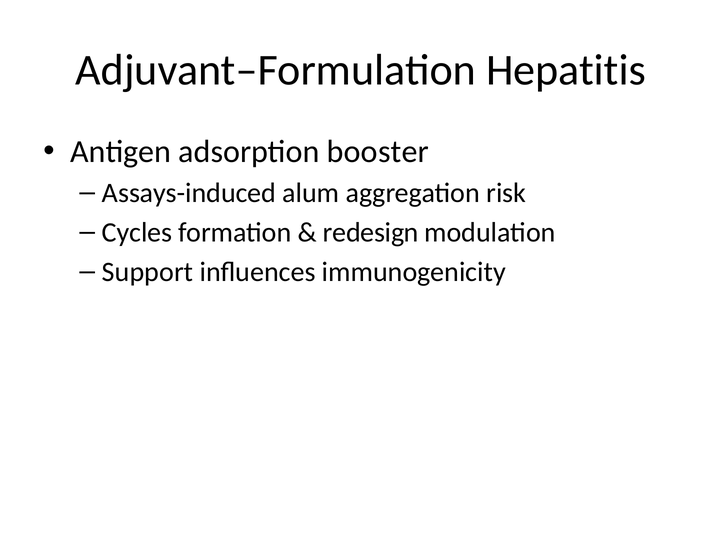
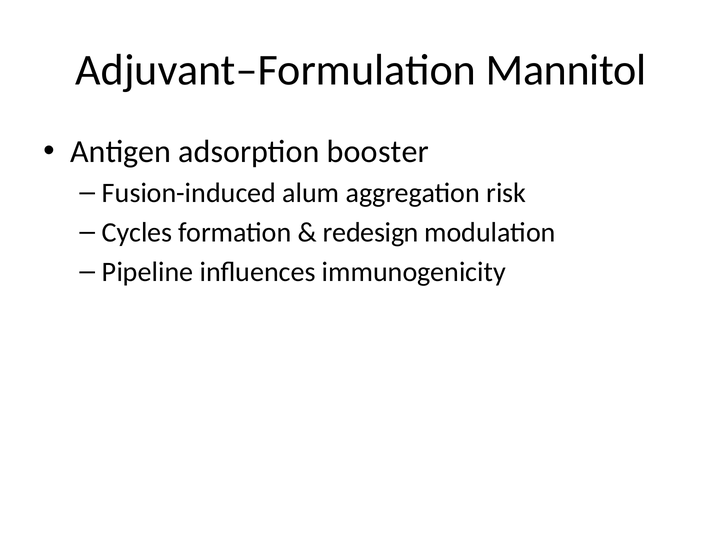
Hepatitis: Hepatitis -> Mannitol (566, 70)
Assays-induced: Assays-induced -> Fusion-induced (189, 193)
Support: Support -> Pipeline (148, 272)
